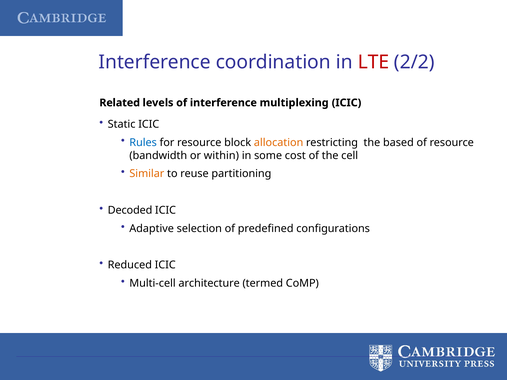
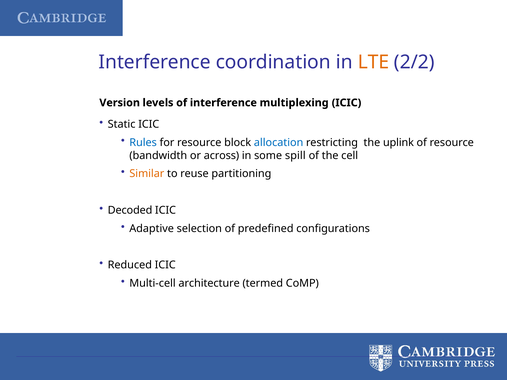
LTE colour: red -> orange (373, 62)
Related: Related -> Version (120, 103)
allocation colour: orange -> blue (279, 143)
based: based -> uplink (398, 143)
within: within -> across (221, 156)
cost: cost -> spill (295, 156)
